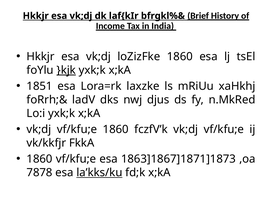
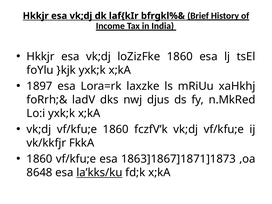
}kjk underline: present -> none (66, 70)
1851: 1851 -> 1897 (39, 86)
7878: 7878 -> 8648 (39, 173)
